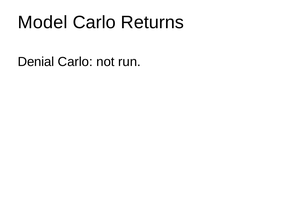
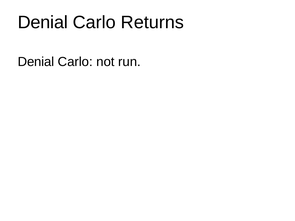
Model: Model -> Denial (43, 22)
